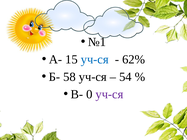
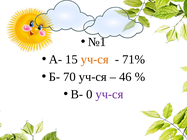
уч-ся colour: blue -> orange (95, 59)
62%: 62% -> 71% (134, 59)
58: 58 -> 70 (69, 77)
54: 54 -> 46 (125, 77)
